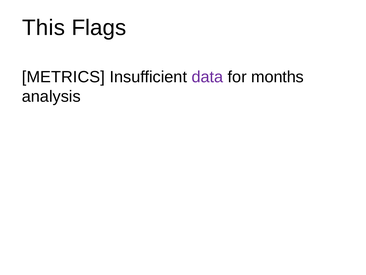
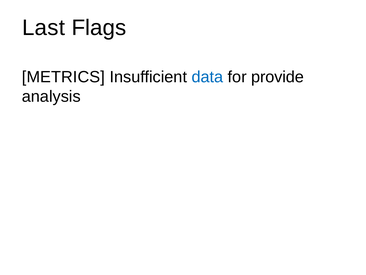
This: This -> Last (44, 28)
data colour: purple -> blue (207, 77)
months: months -> provide (278, 77)
